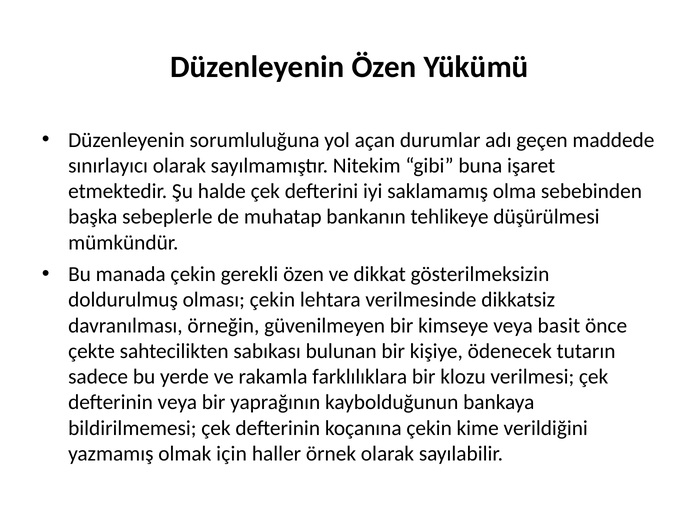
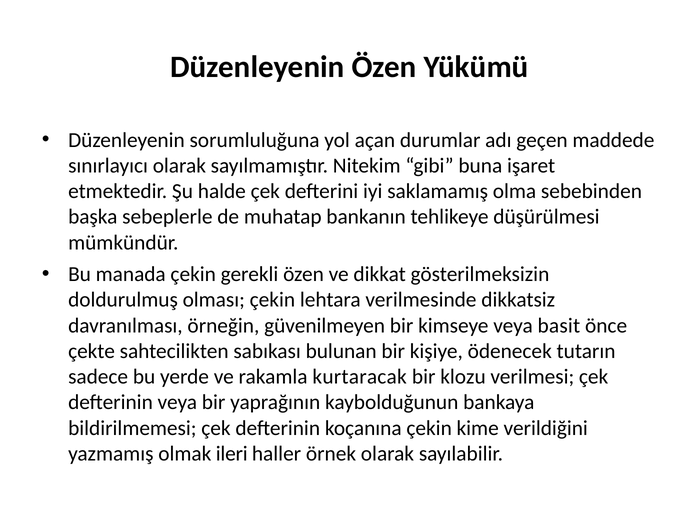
farklılıklara: farklılıklara -> kurtaracak (360, 377)
için: için -> ileri (232, 454)
